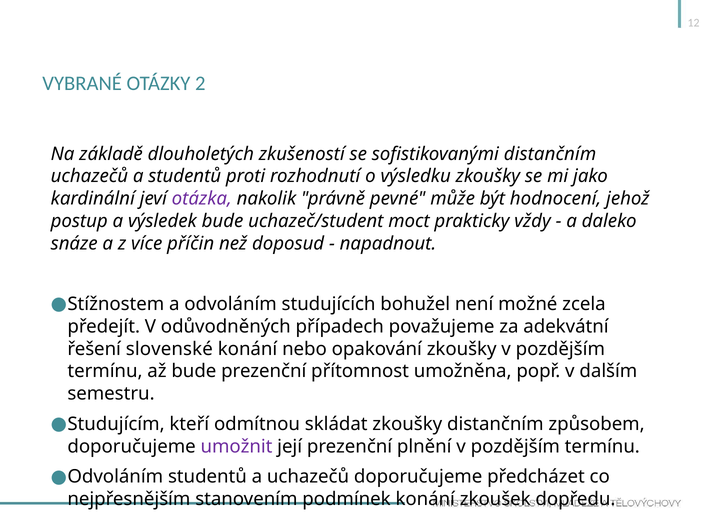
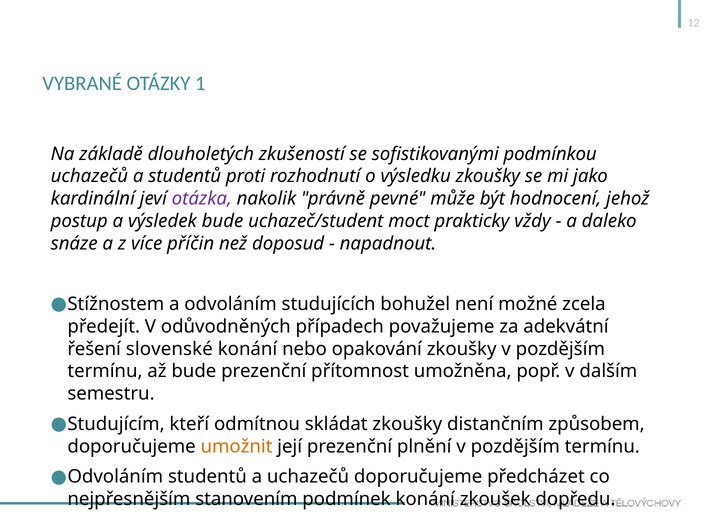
2: 2 -> 1 (200, 83)
sofistikovanými distančním: distančním -> podmínkou (550, 154)
umožnit colour: purple -> orange (236, 446)
